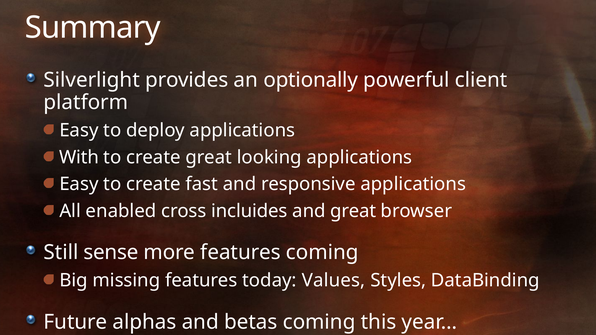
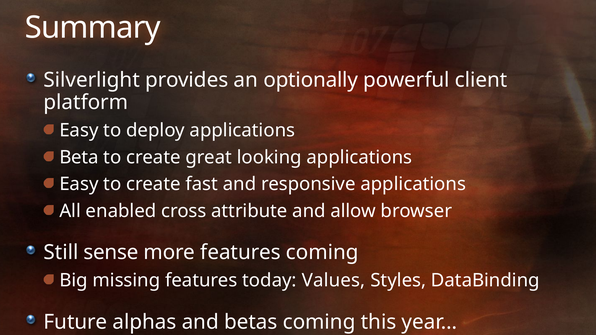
With: With -> Beta (79, 157)
incluides: incluides -> attribute (249, 211)
and great: great -> allow (353, 211)
